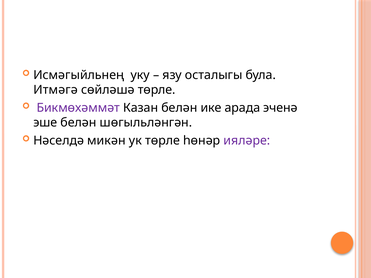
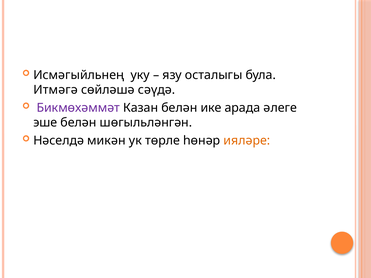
сөйләшә төрле: төрле -> сәүдә (157, 90)
эченә: эченә -> әлеге (280, 108)
ияләре colour: purple -> orange (247, 141)
